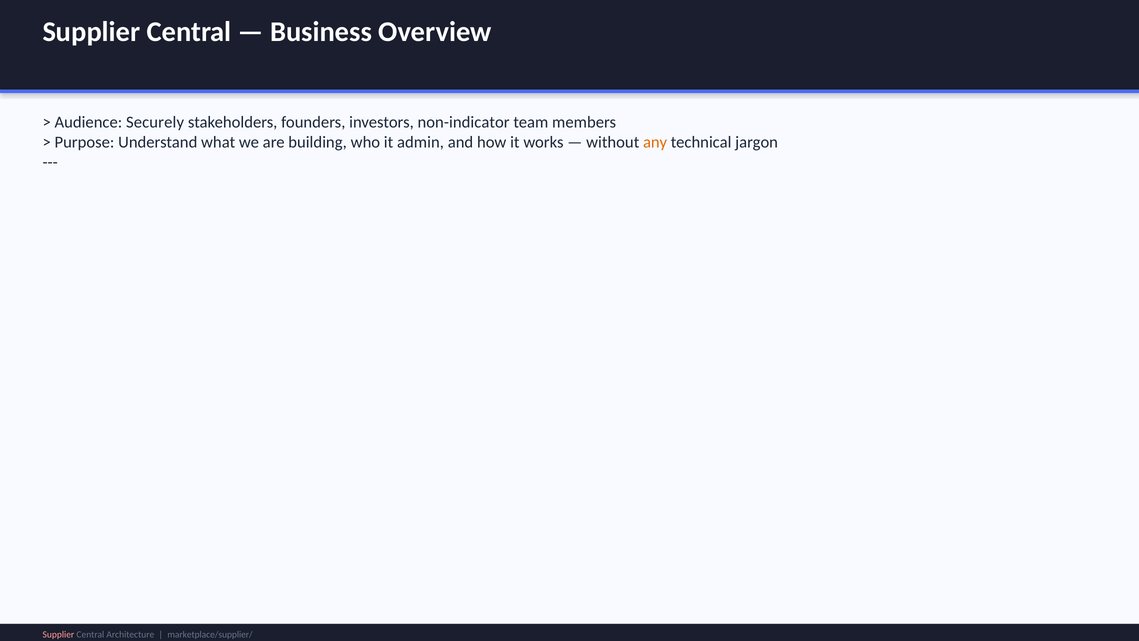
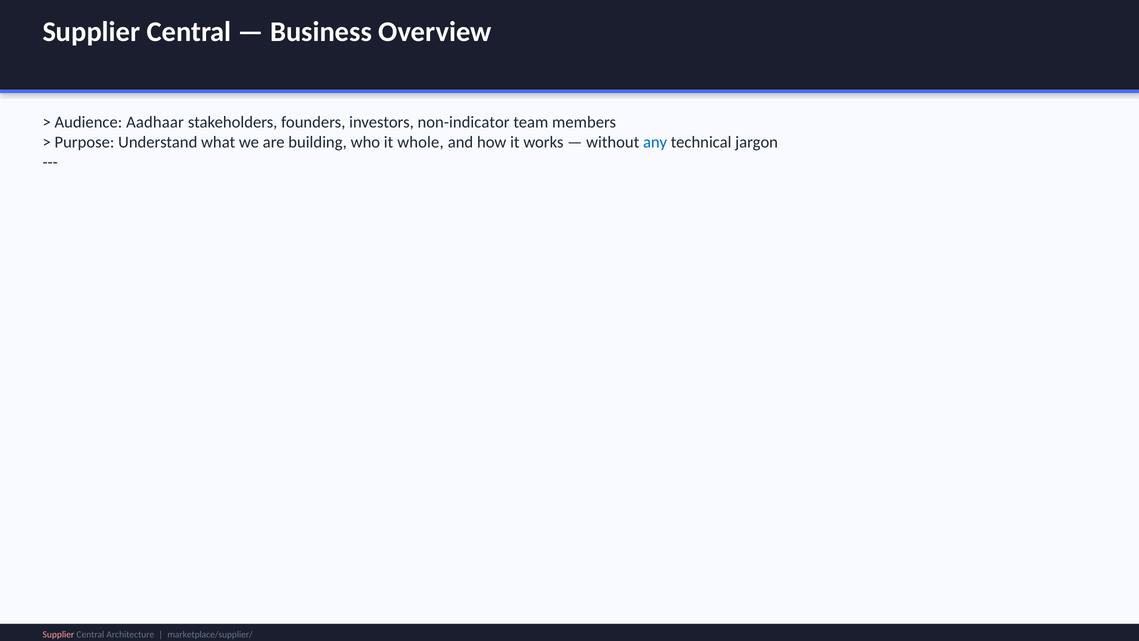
Securely: Securely -> Aadhaar (155, 122)
admin: admin -> whole (420, 142)
any colour: orange -> blue (655, 142)
